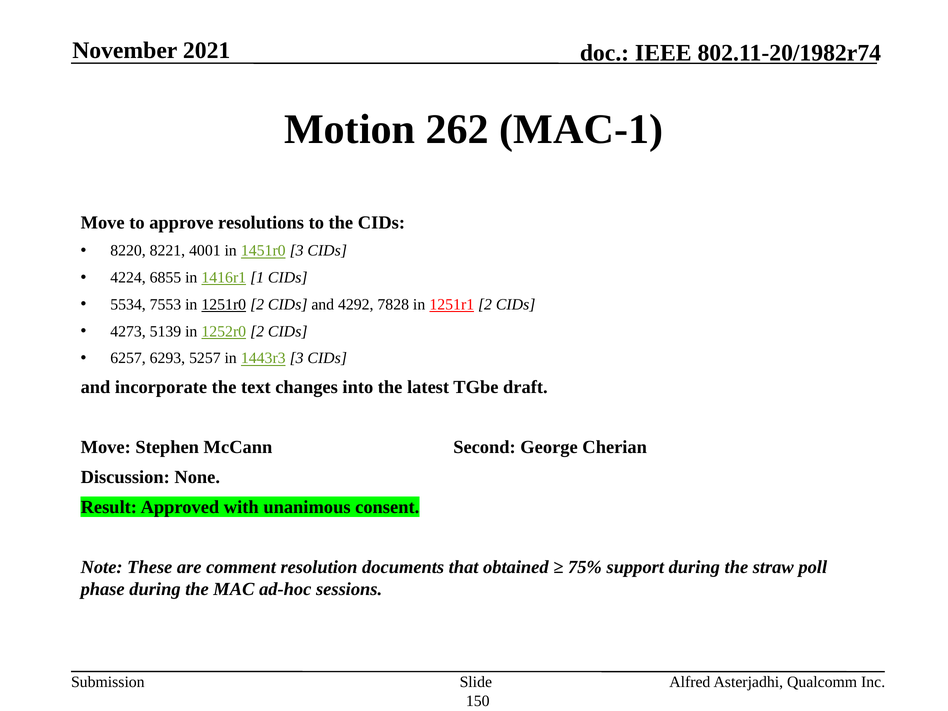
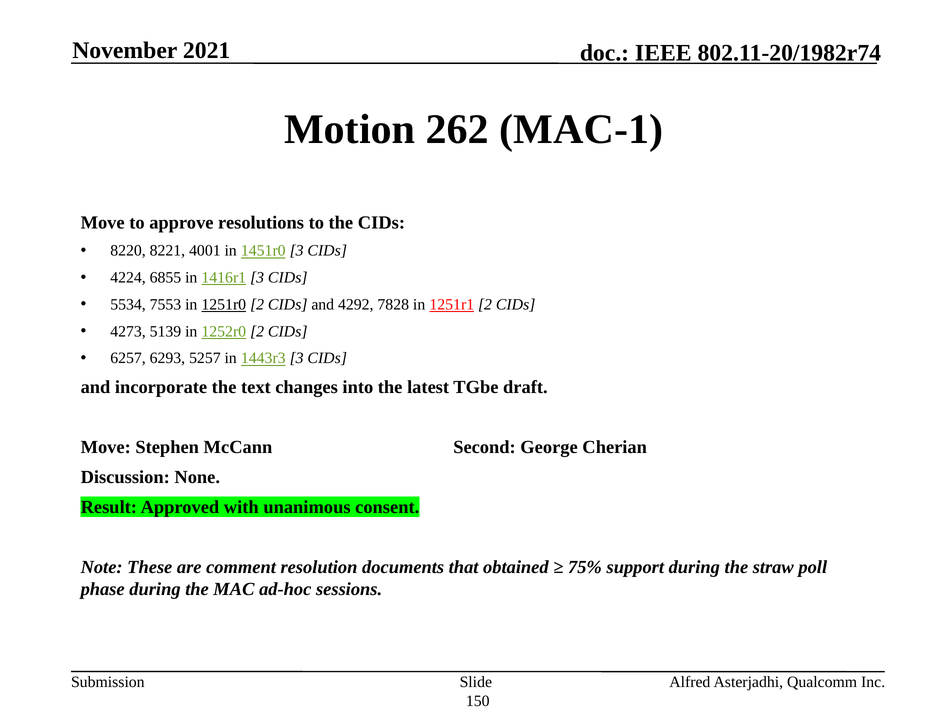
1416r1 1: 1 -> 3 (257, 278)
